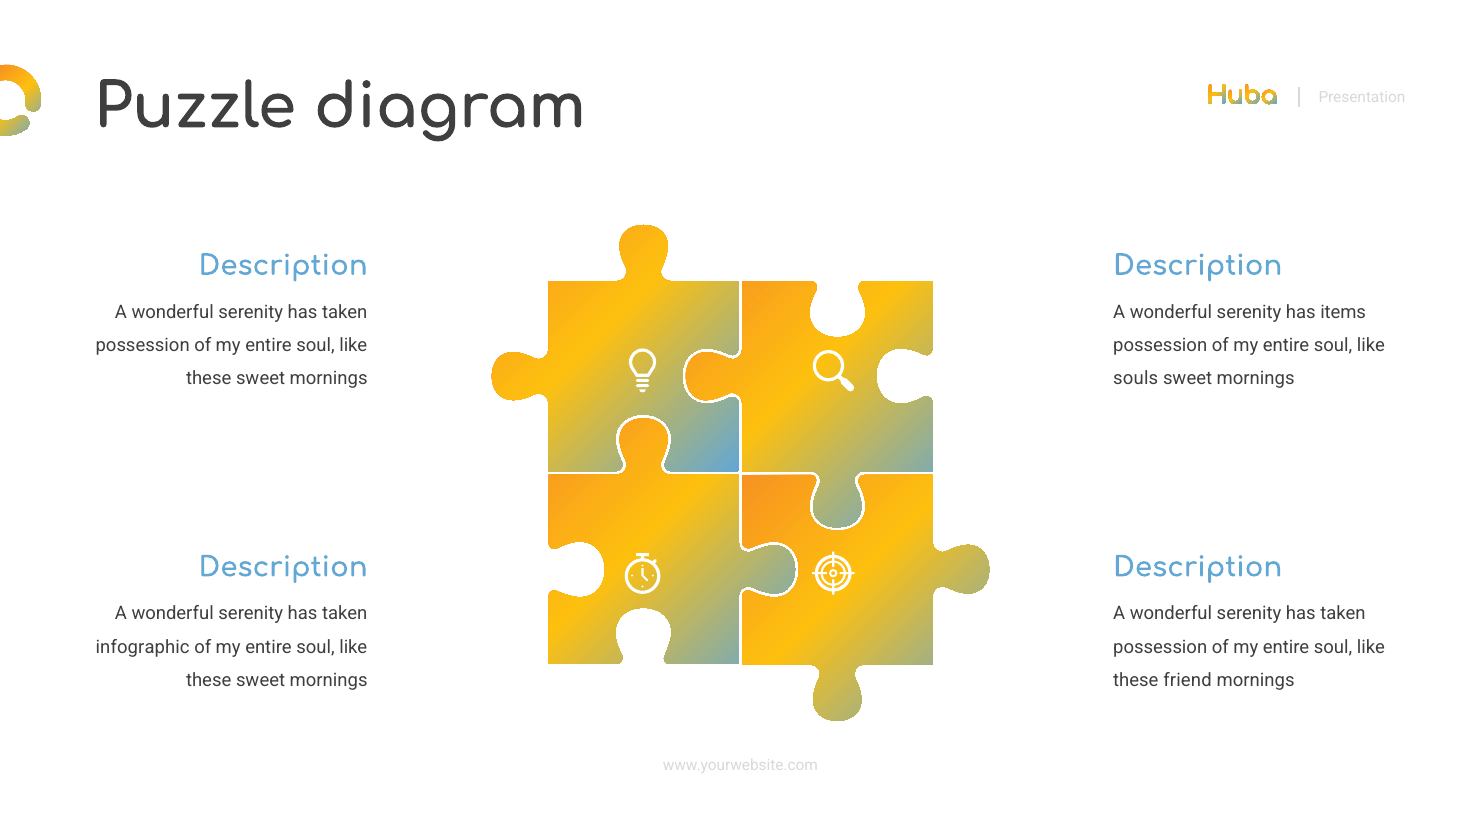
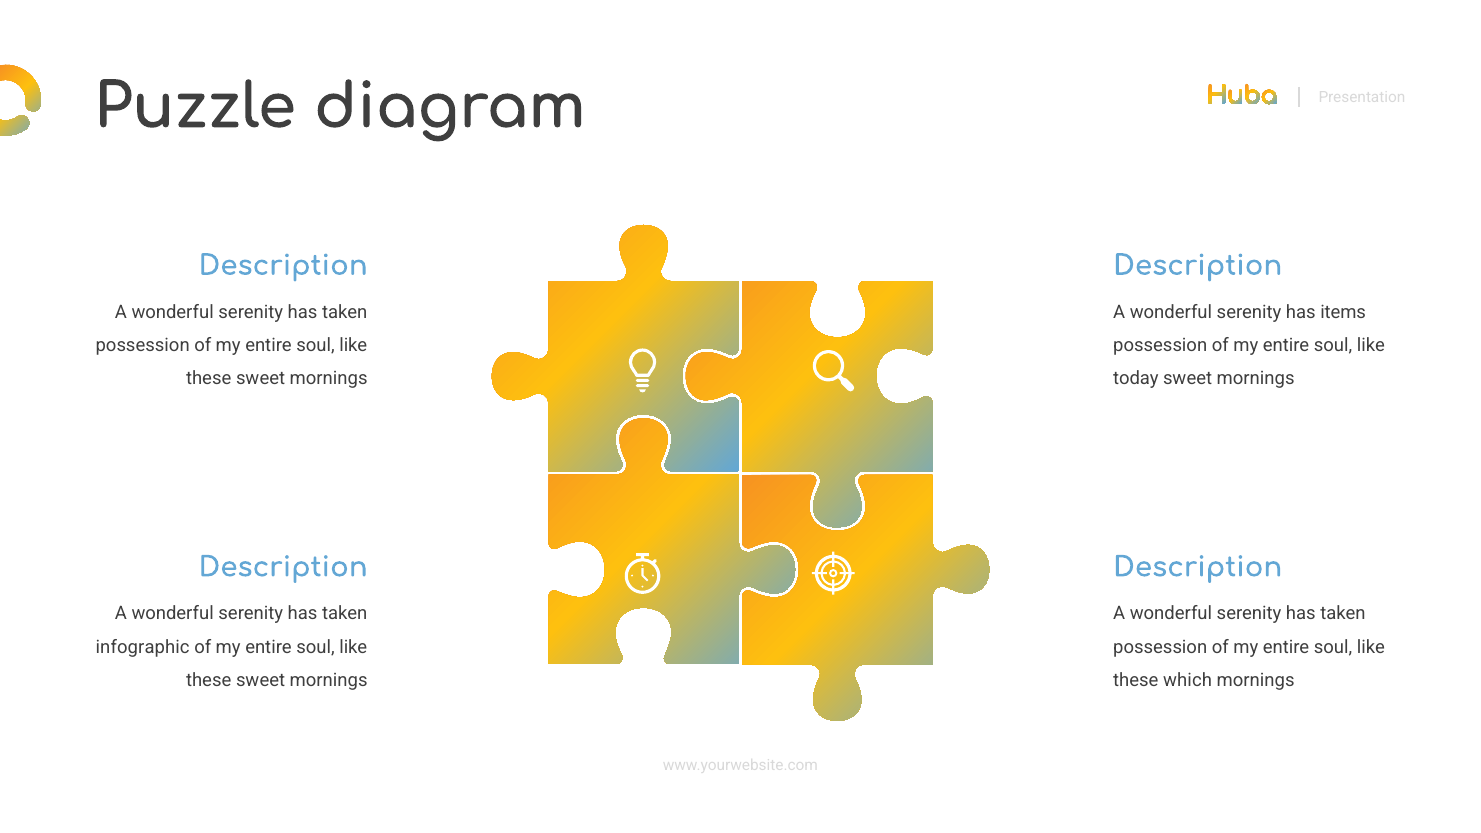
souls: souls -> today (1136, 379)
friend: friend -> which (1188, 680)
